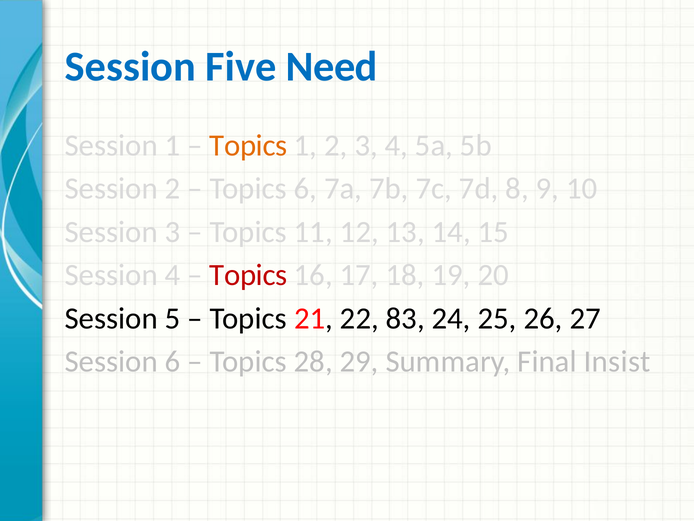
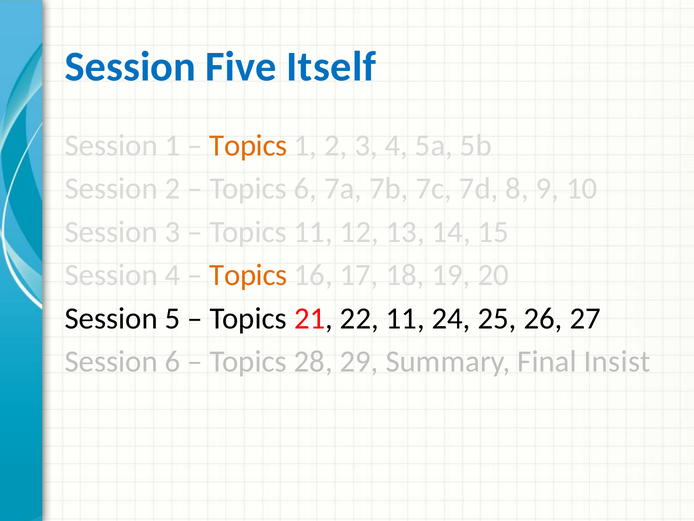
Need: Need -> Itself (331, 67)
Topics colour: red -> orange (248, 275)
22 83: 83 -> 11 (405, 318)
